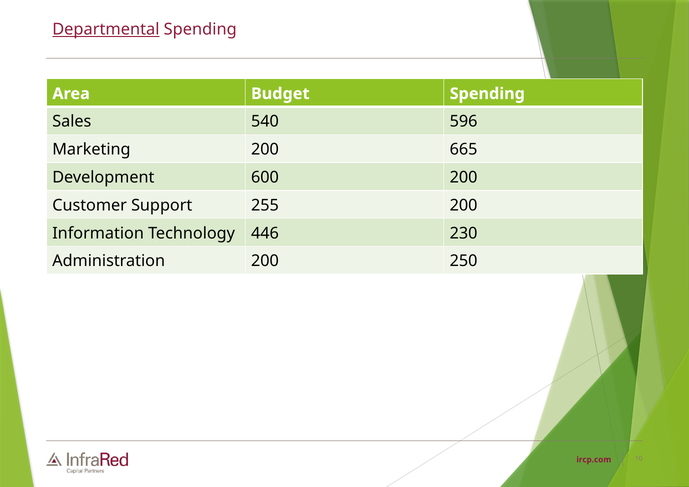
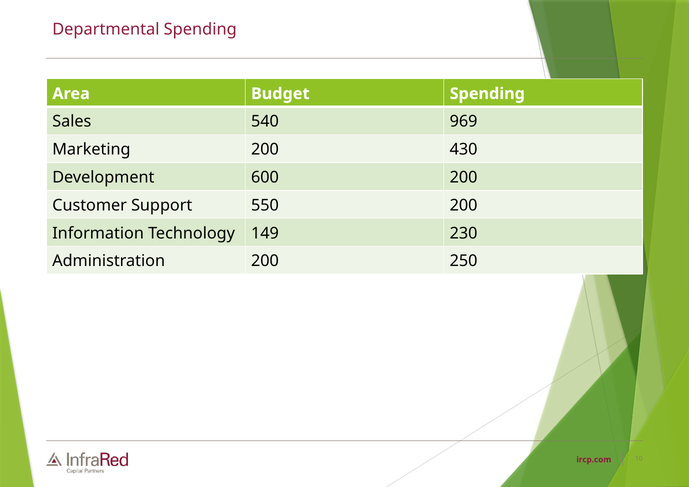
Departmental underline: present -> none (106, 30)
596: 596 -> 969 (464, 122)
665: 665 -> 430 (464, 150)
255: 255 -> 550 (265, 205)
446: 446 -> 149 (265, 233)
